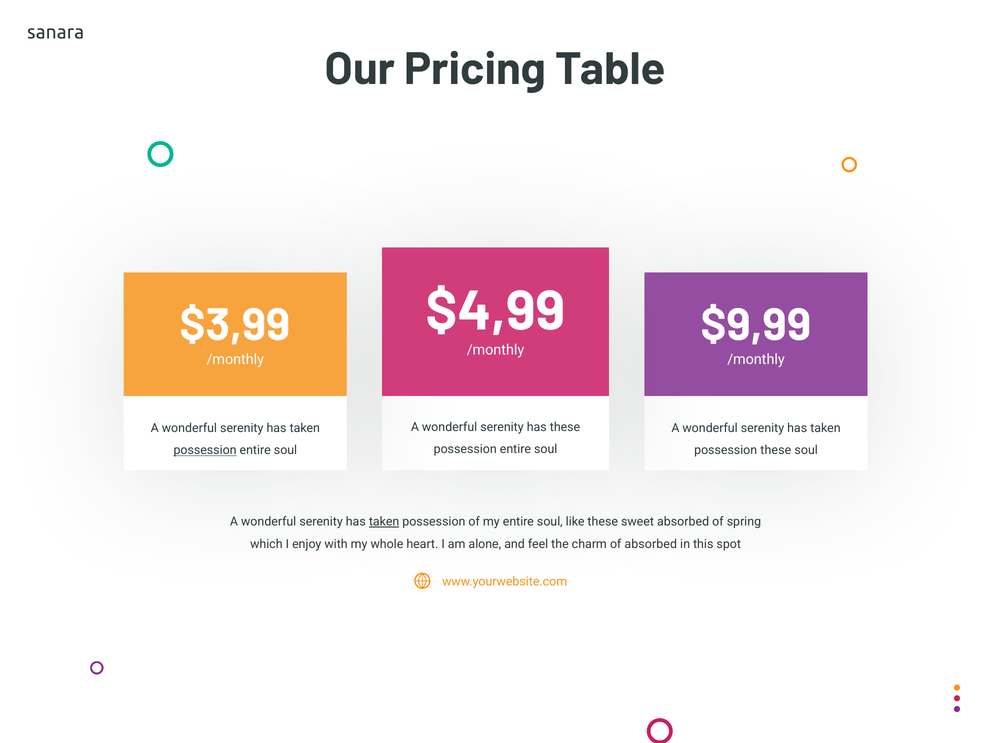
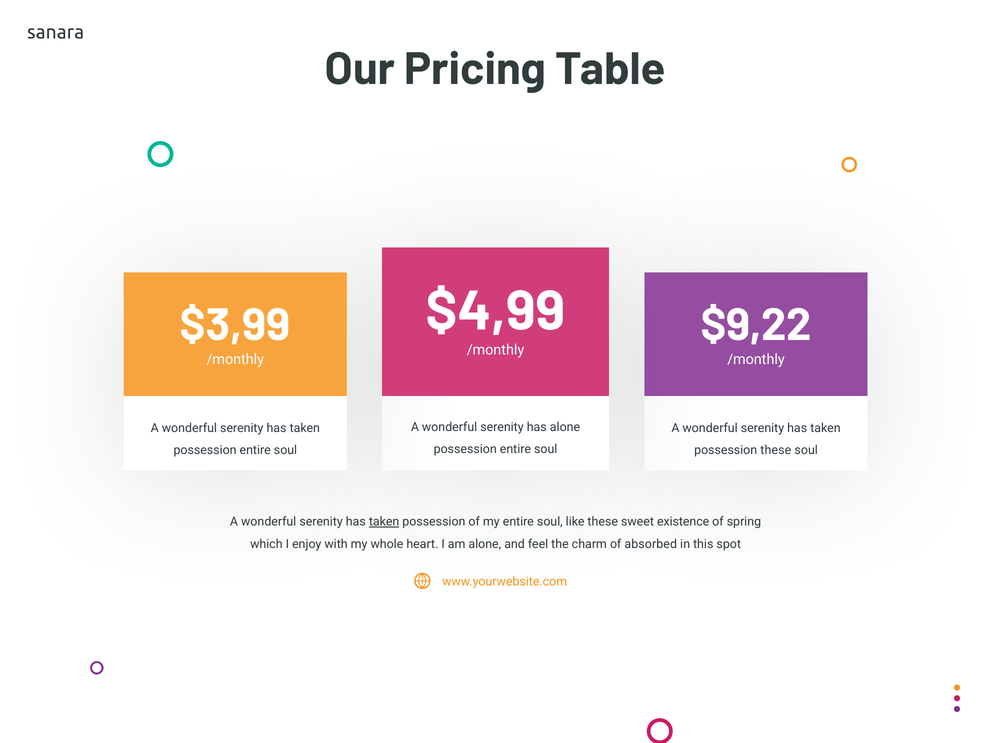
$9,99: $9,99 -> $9,22 (756, 325)
has these: these -> alone (565, 427)
possession underline: present -> none (205, 450)
sweet absorbed: absorbed -> existence (683, 522)
